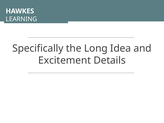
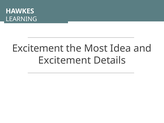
Specifically: Specifically -> Excitement (38, 48)
Long: Long -> Most (96, 48)
